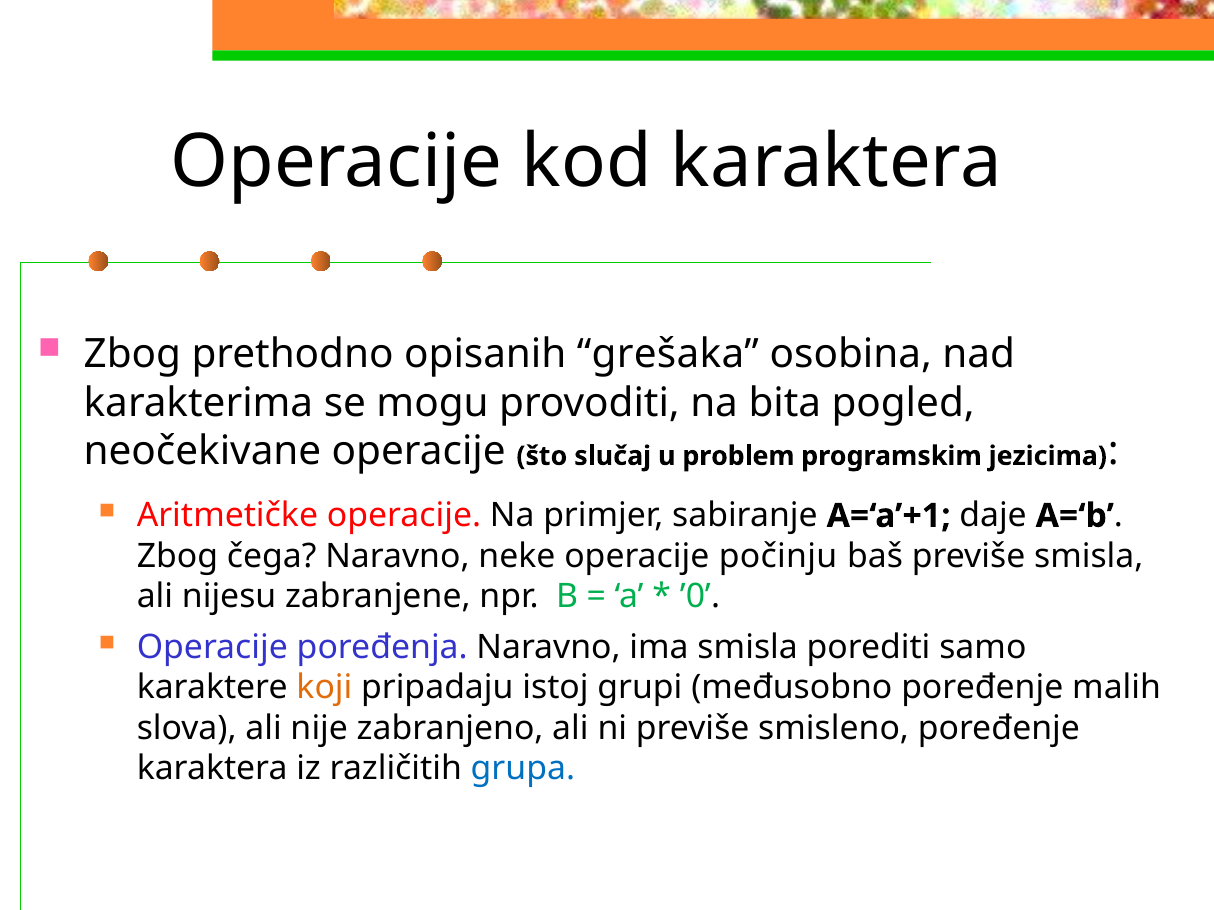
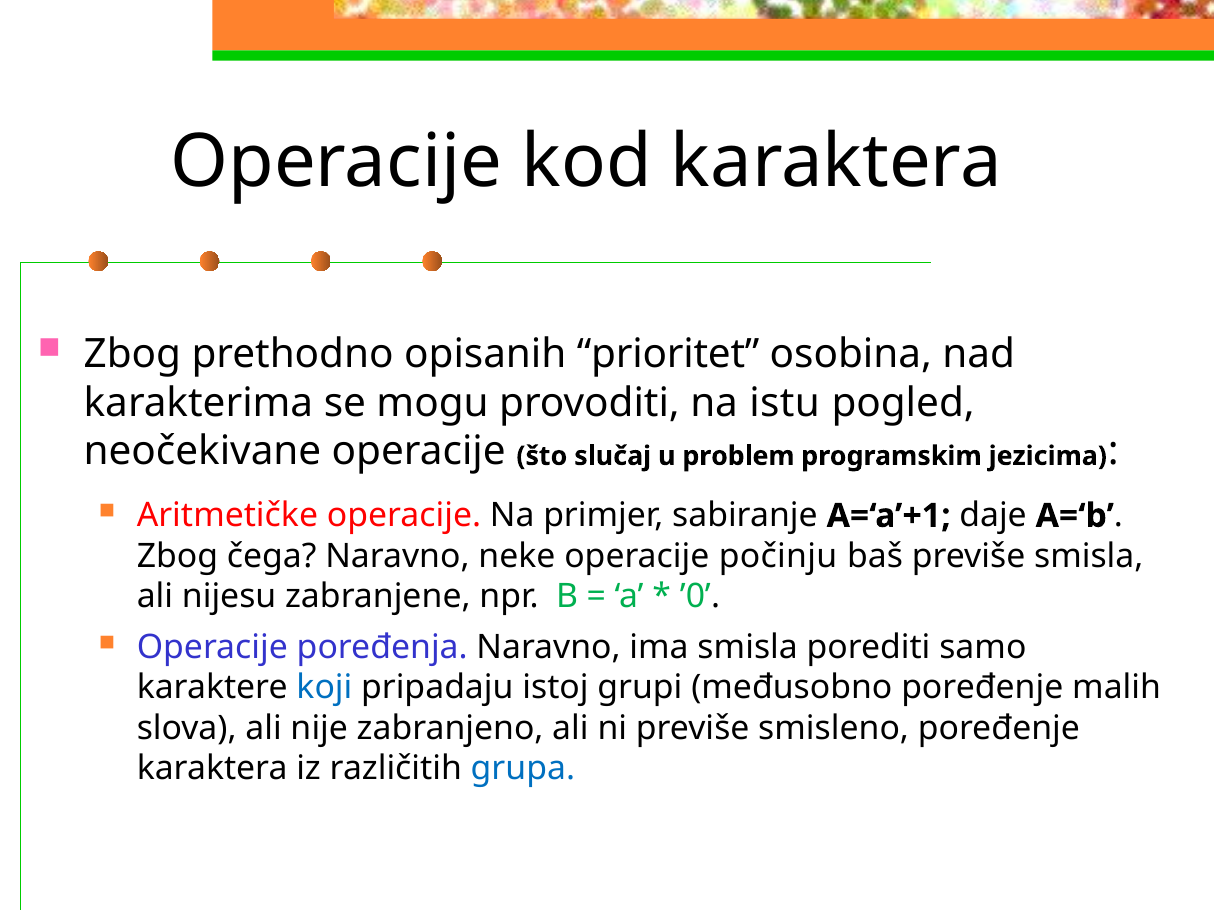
grešaka: grešaka -> prioritet (668, 355)
bita: bita -> istu (785, 403)
koji colour: orange -> blue (324, 688)
